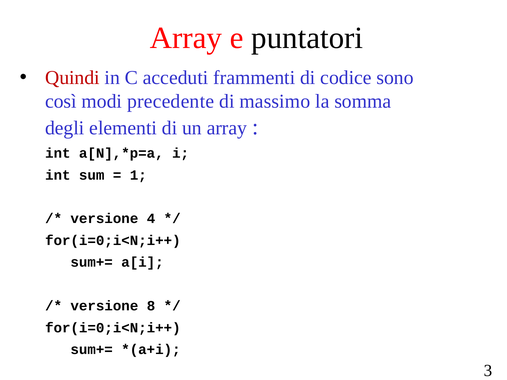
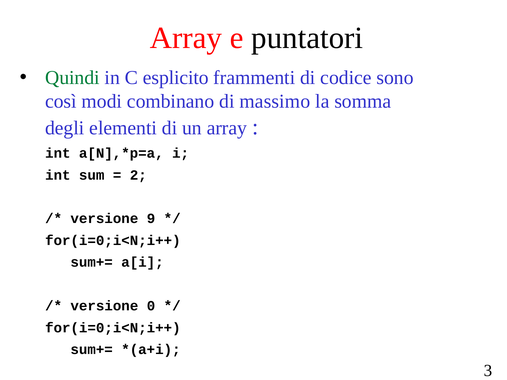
Quindi colour: red -> green (72, 78)
acceduti: acceduti -> esplicito (176, 78)
precedente: precedente -> combinano (171, 101)
1: 1 -> 2 (138, 175)
4: 4 -> 9 (151, 219)
versione 8: 8 -> 0 (151, 306)
